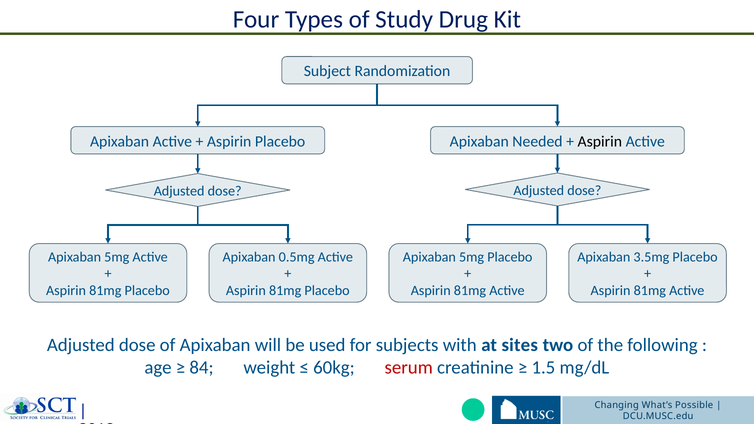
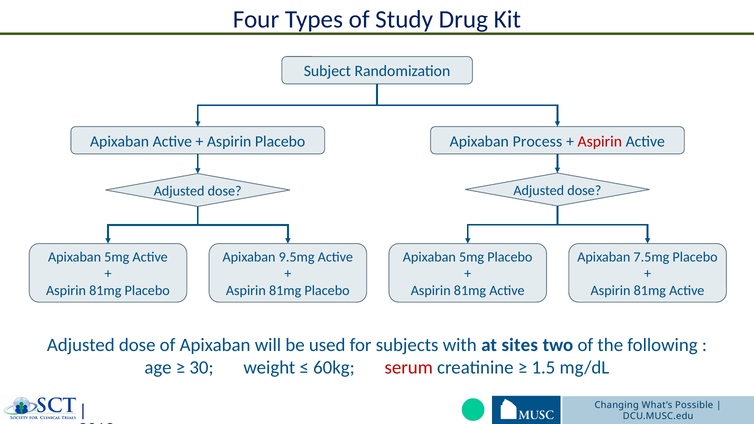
Needed: Needed -> Process (537, 141)
Aspirin colour: black -> red (600, 141)
0.5mg: 0.5mg -> 9.5mg (297, 257)
3.5mg: 3.5mg -> 7.5mg (651, 257)
84: 84 -> 30 (202, 368)
